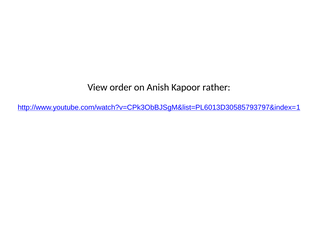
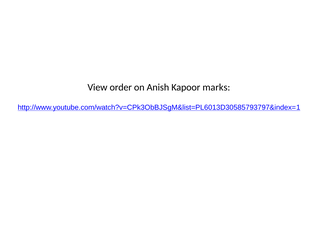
rather: rather -> marks (216, 87)
